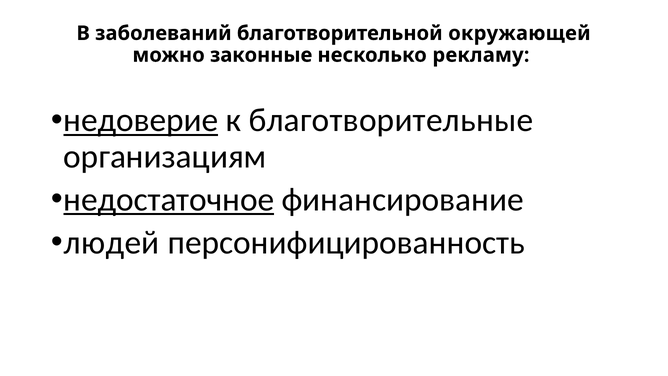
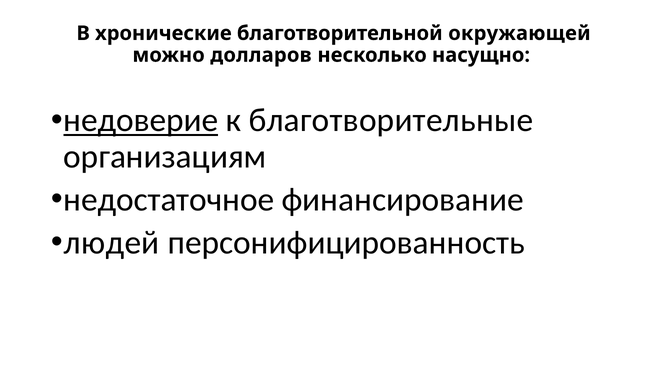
заболеваний: заболеваний -> хронические (163, 33)
законные: законные -> долларов (261, 55)
рекламу: рекламу -> насущно (481, 55)
недостаточное underline: present -> none (169, 199)
